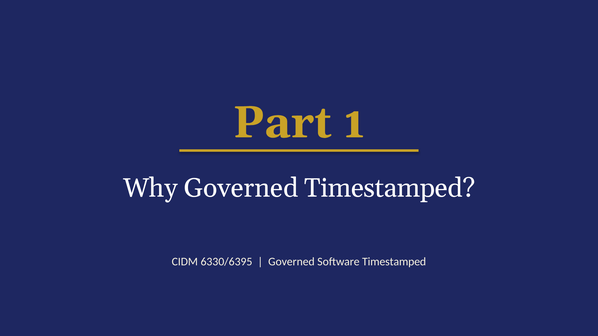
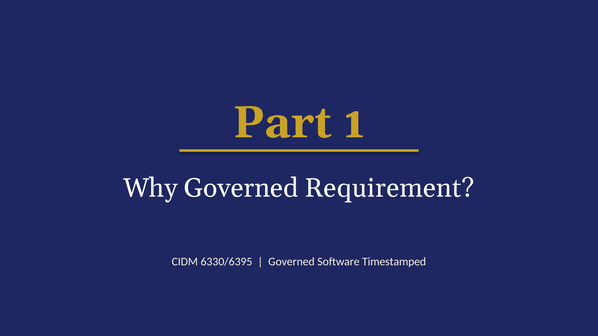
Governed Timestamped: Timestamped -> Requirement (389, 188)
